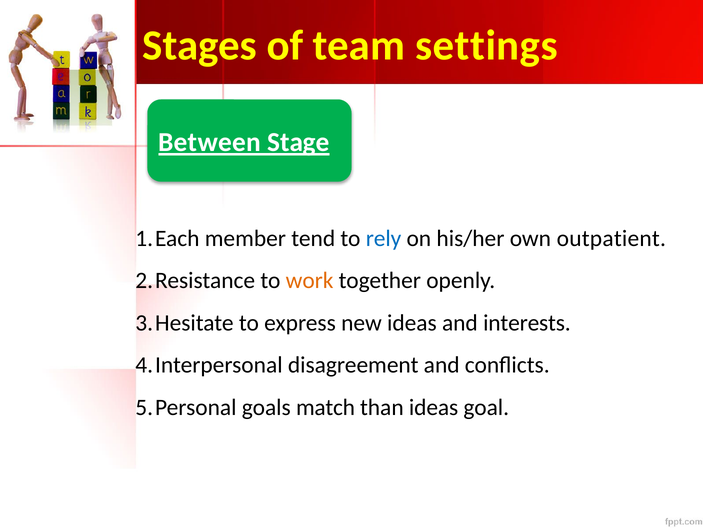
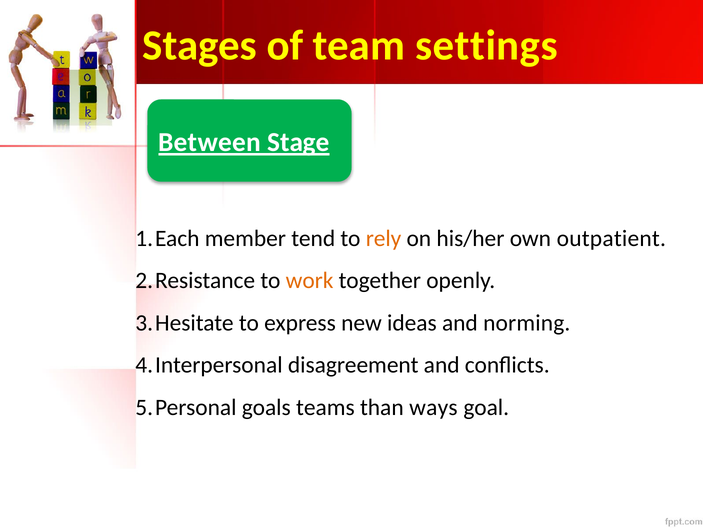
rely colour: blue -> orange (384, 238)
interests: interests -> norming (527, 322)
match: match -> teams (325, 407)
than ideas: ideas -> ways (433, 407)
